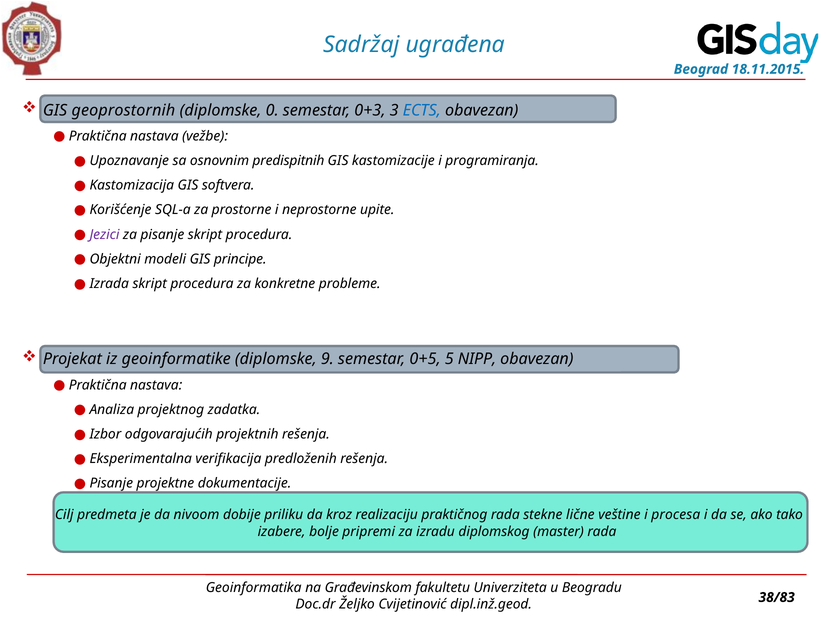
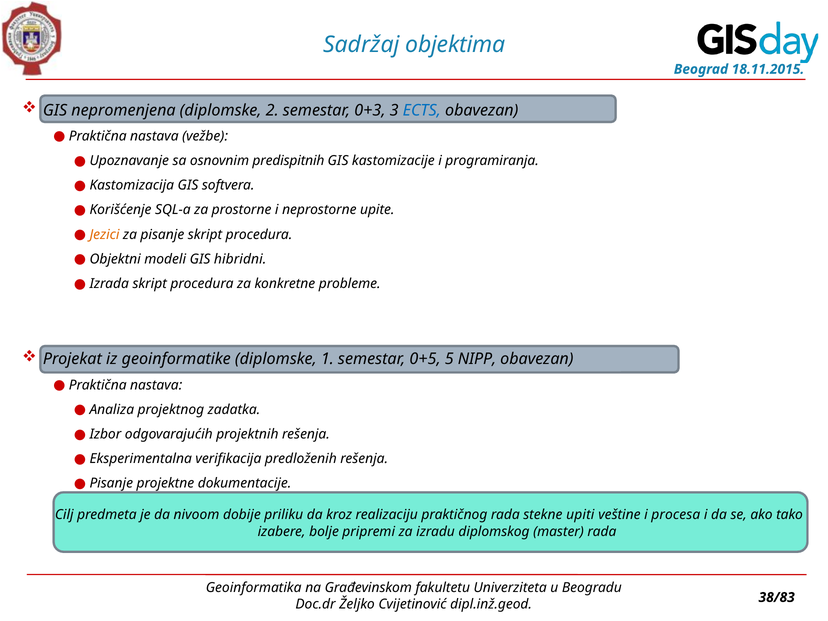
ugrađena: ugrađena -> objektima (455, 45)
geoprostornih: geoprostornih -> nepromenjena (123, 110)
0: 0 -> 2 (272, 110)
Jezici colour: purple -> orange (104, 235)
principe: principe -> hibridni (240, 259)
9: 9 -> 1 (327, 359)
lične: lične -> upiti (580, 515)
